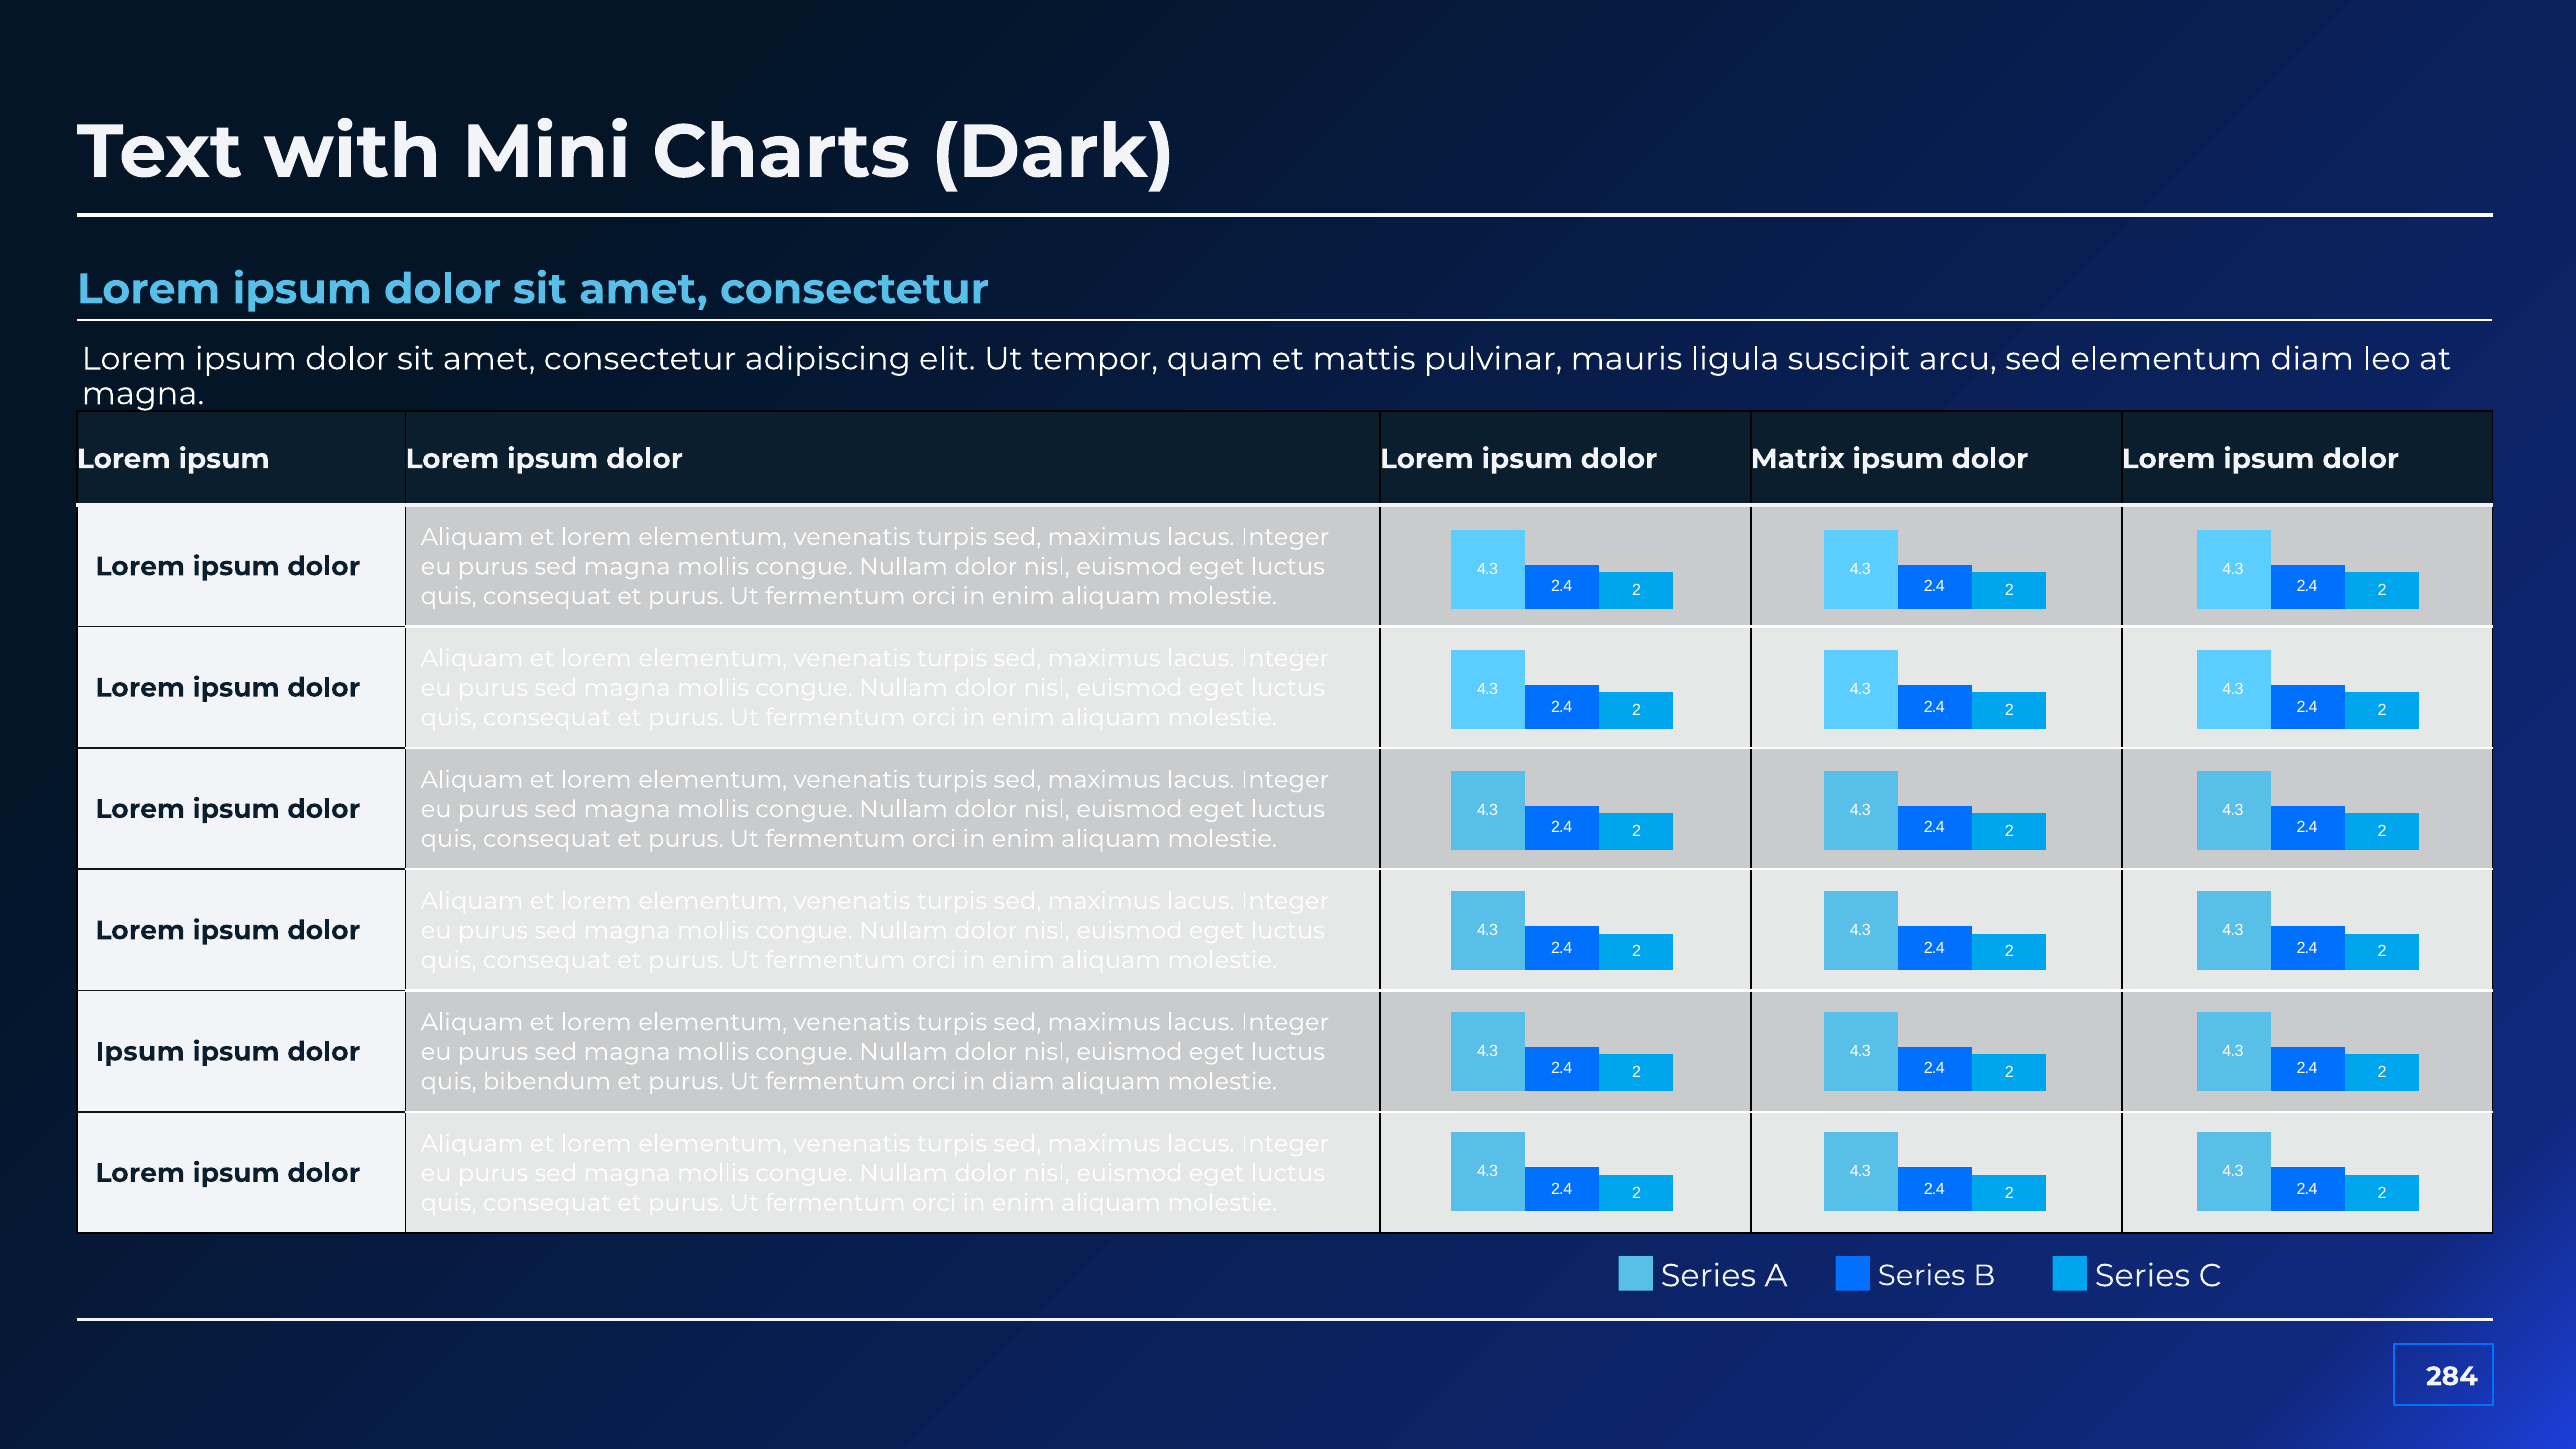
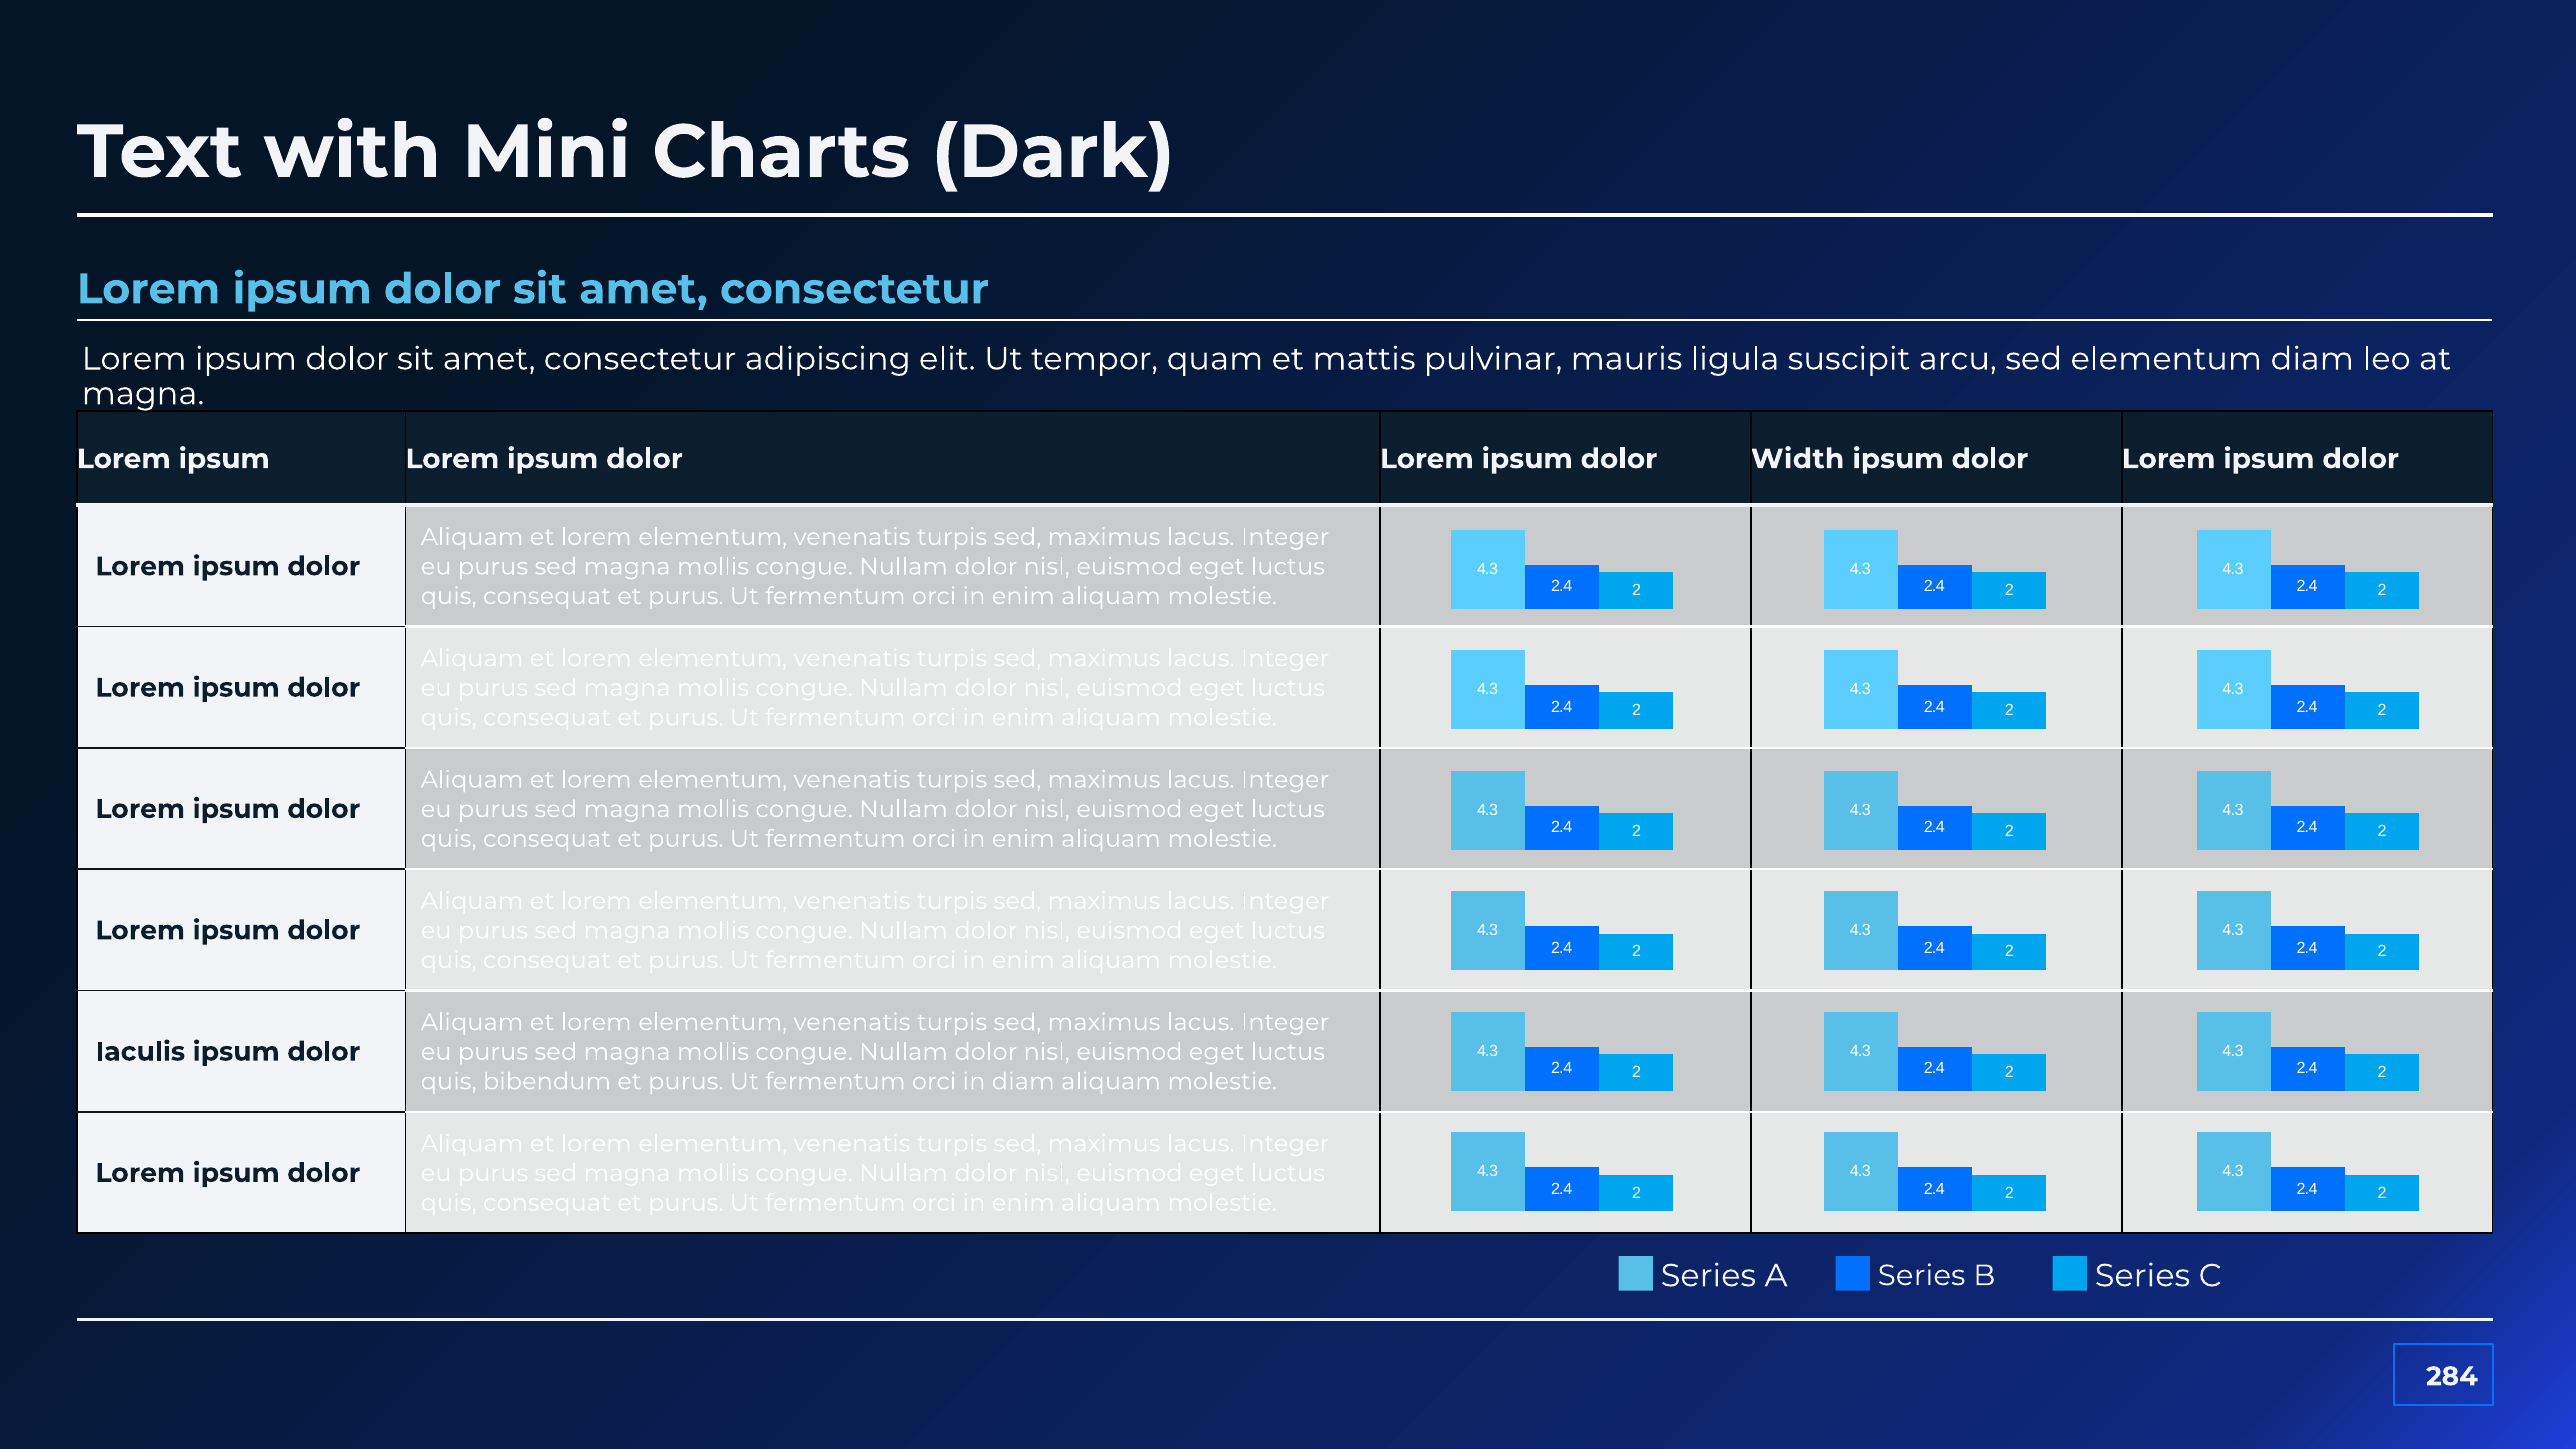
Matrix: Matrix -> Width (1798, 459)
Ipsum: Ipsum -> Iaculis (140, 1052)
